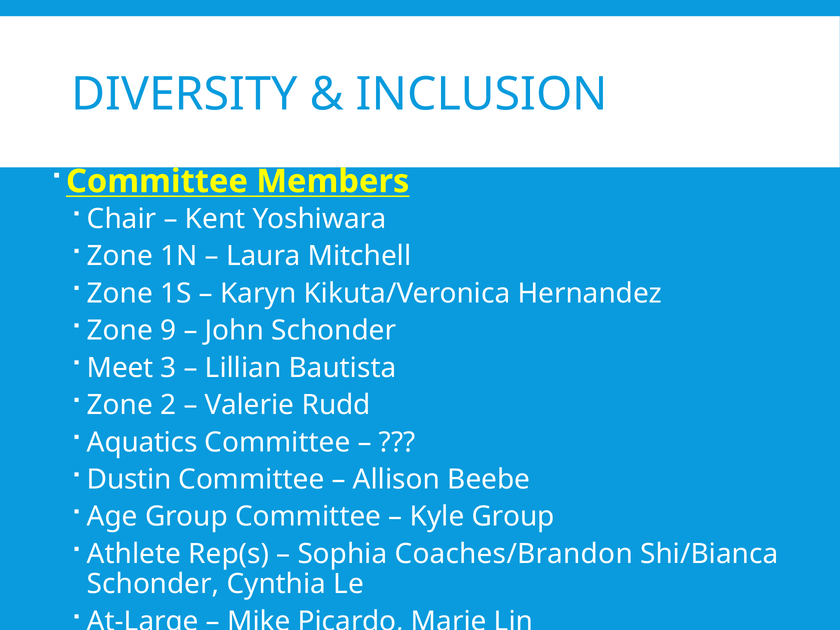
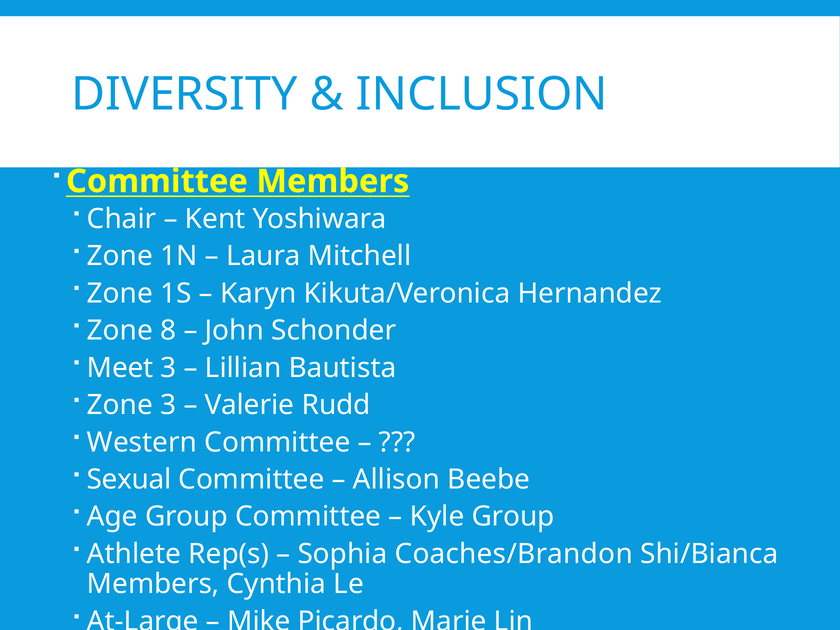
9: 9 -> 8 (168, 331)
Zone 2: 2 -> 3 (168, 405)
Aquatics: Aquatics -> Western (142, 442)
Dustin: Dustin -> Sexual (129, 480)
Schonder: Schonder -> Members (153, 584)
